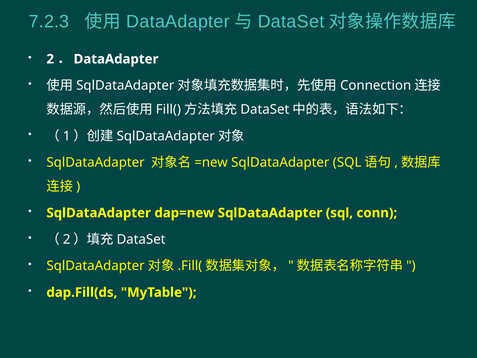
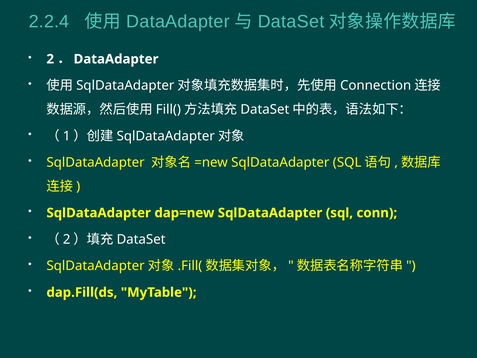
7.2.3: 7.2.3 -> 2.2.4 (49, 22)
